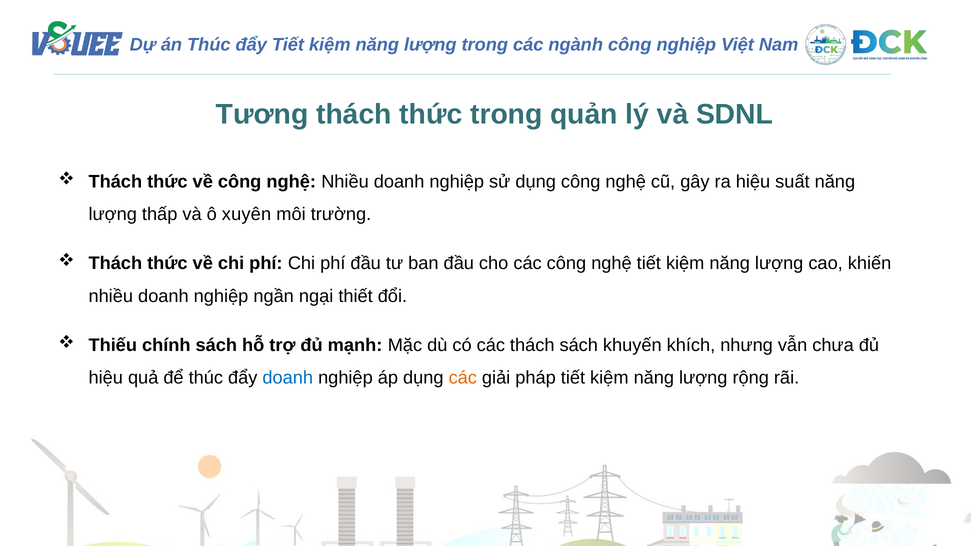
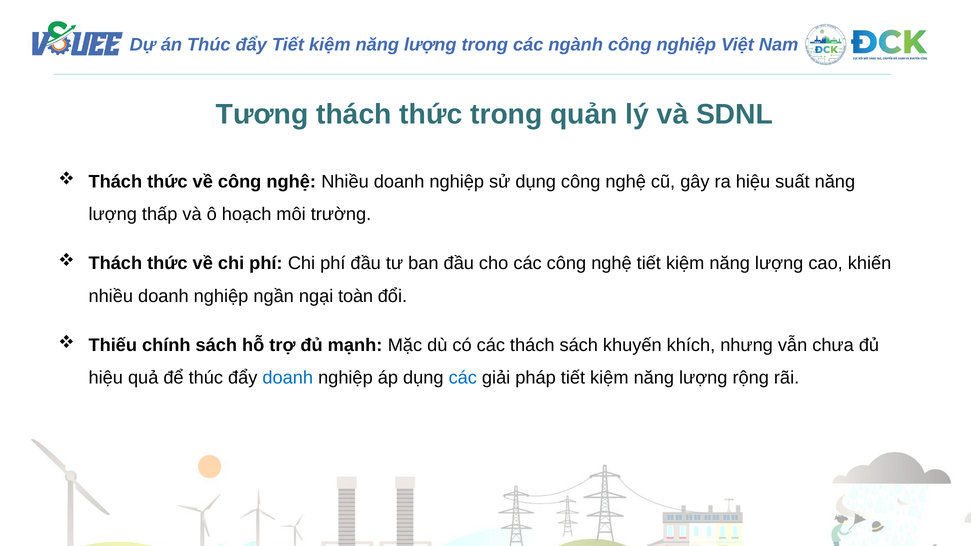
xuyên: xuyên -> hoạch (247, 215)
thiết: thiết -> toàn (356, 296)
các colour: orange -> blue (463, 378)
